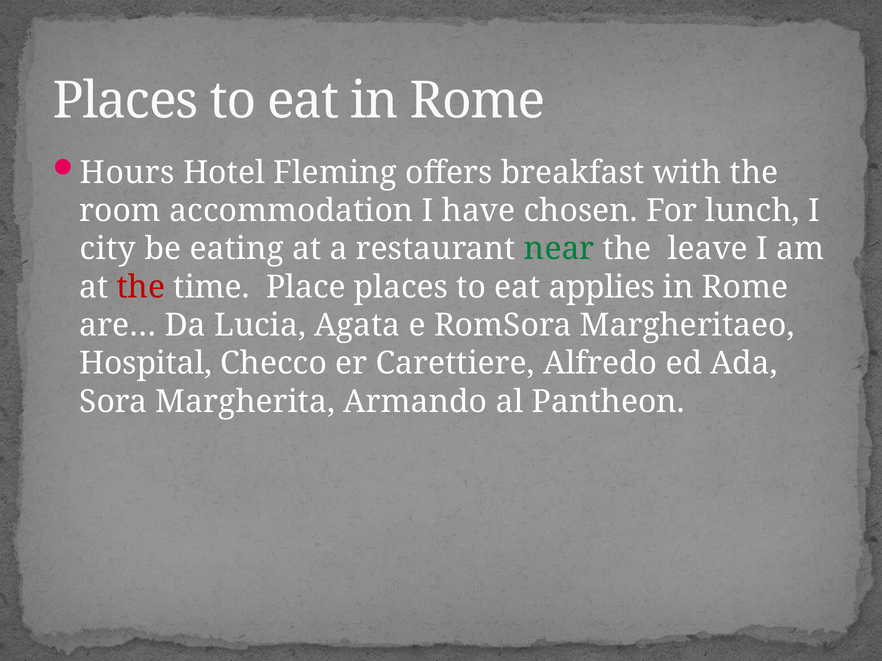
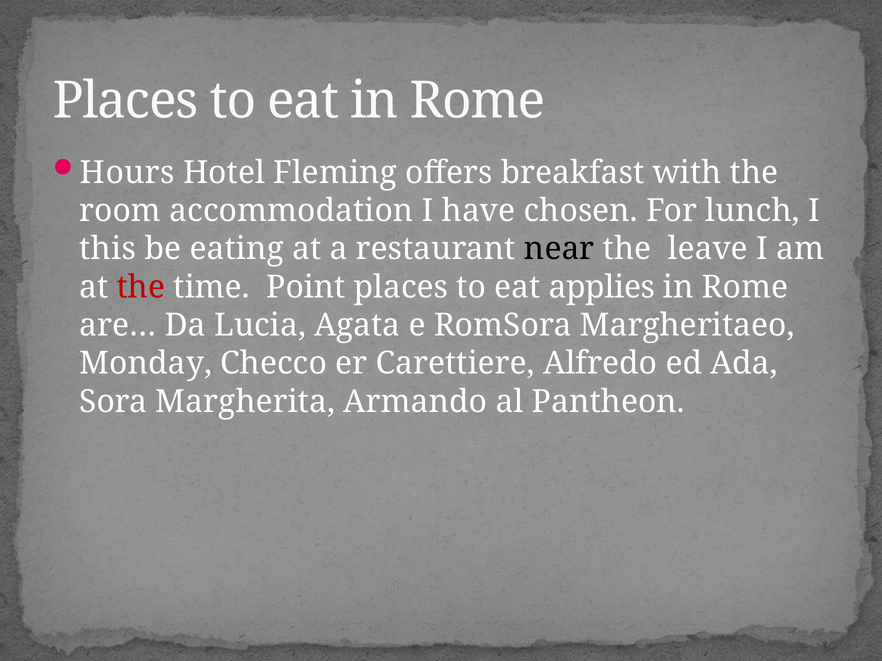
city: city -> this (108, 249)
near colour: green -> black (559, 249)
Place: Place -> Point (306, 287)
Hospital: Hospital -> Monday (146, 364)
